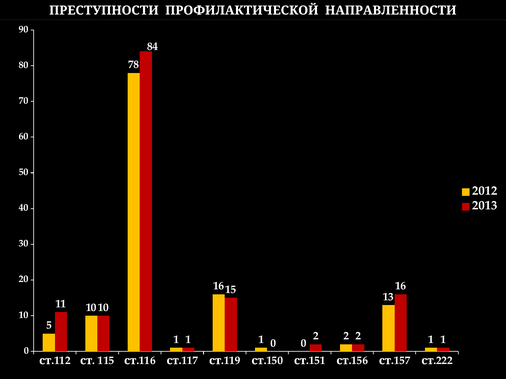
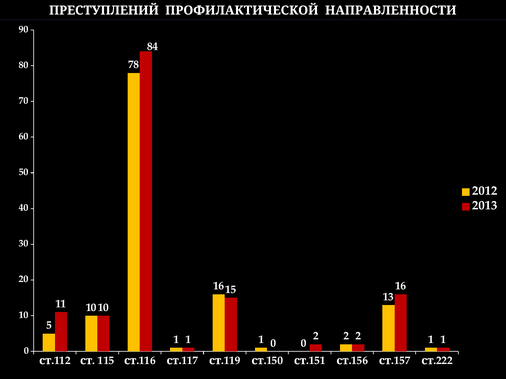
ПРЕСТУПНОСТИ: ПРЕСТУПНОСТИ -> ПРЕСТУПЛЕНИЙ (104, 10)
